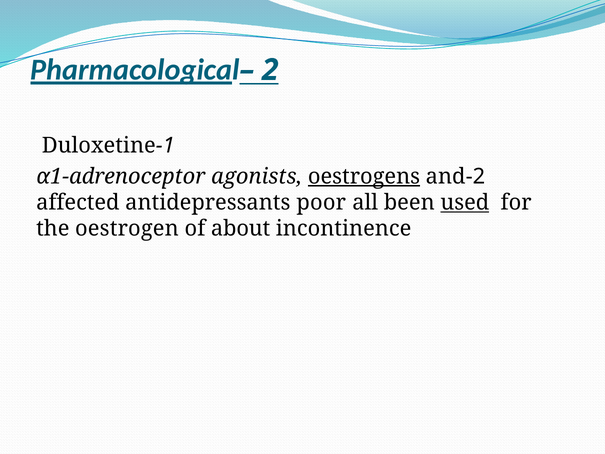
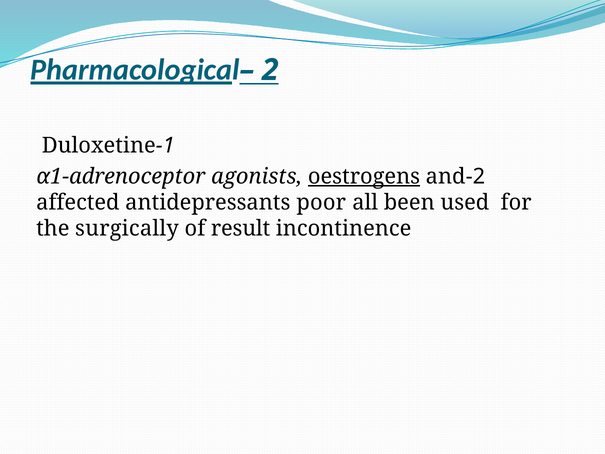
used underline: present -> none (465, 202)
oestrogen: oestrogen -> surgically (127, 229)
about: about -> result (241, 229)
